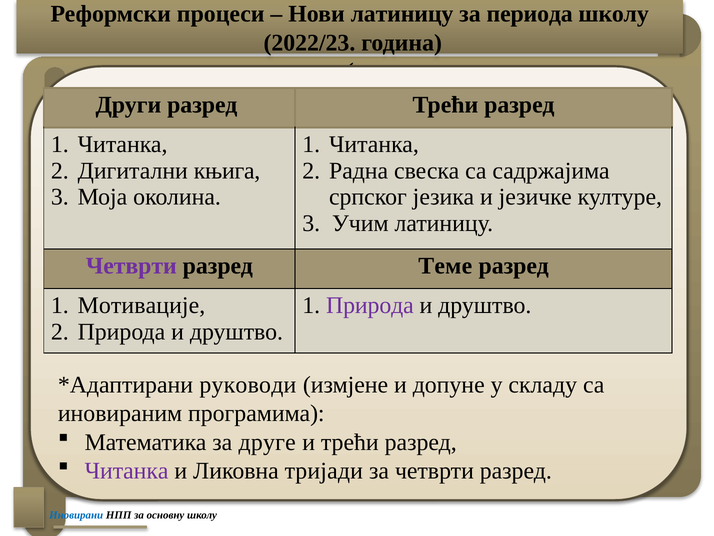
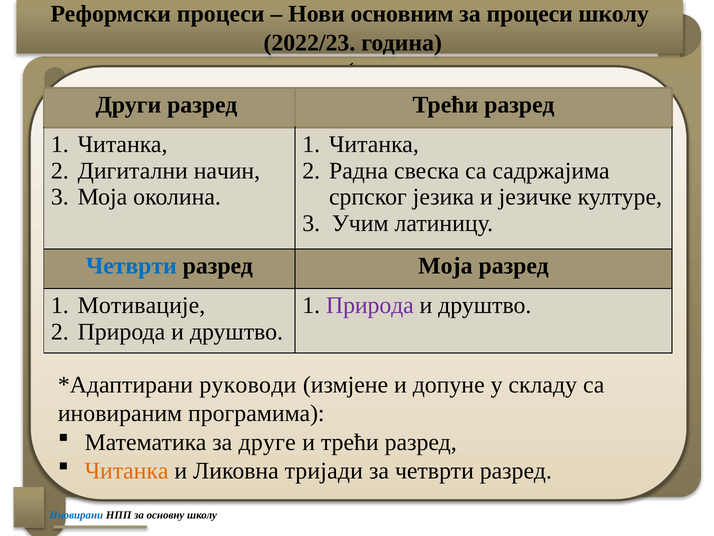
Нови латиницу: латиницу -> основним (402, 14)
за периода: периода -> процеси (530, 14)
књига: књига -> начин (227, 171)
Четврти colour: purple -> blue (131, 266)
разред Теме: Теме -> Моја (445, 266)
Читанка colour: purple -> orange (127, 470)
